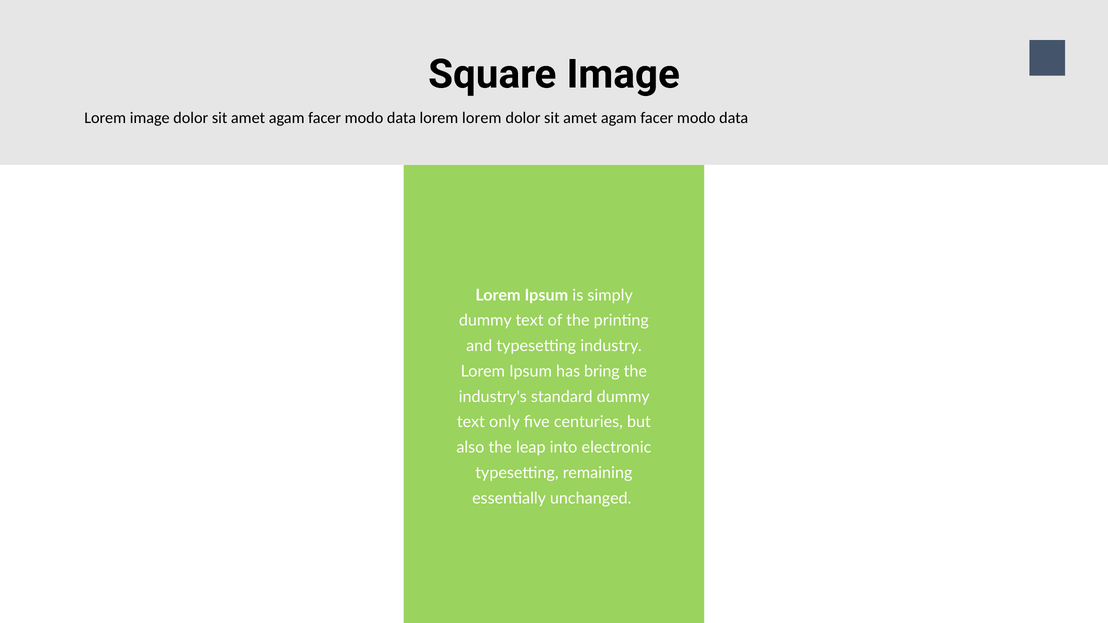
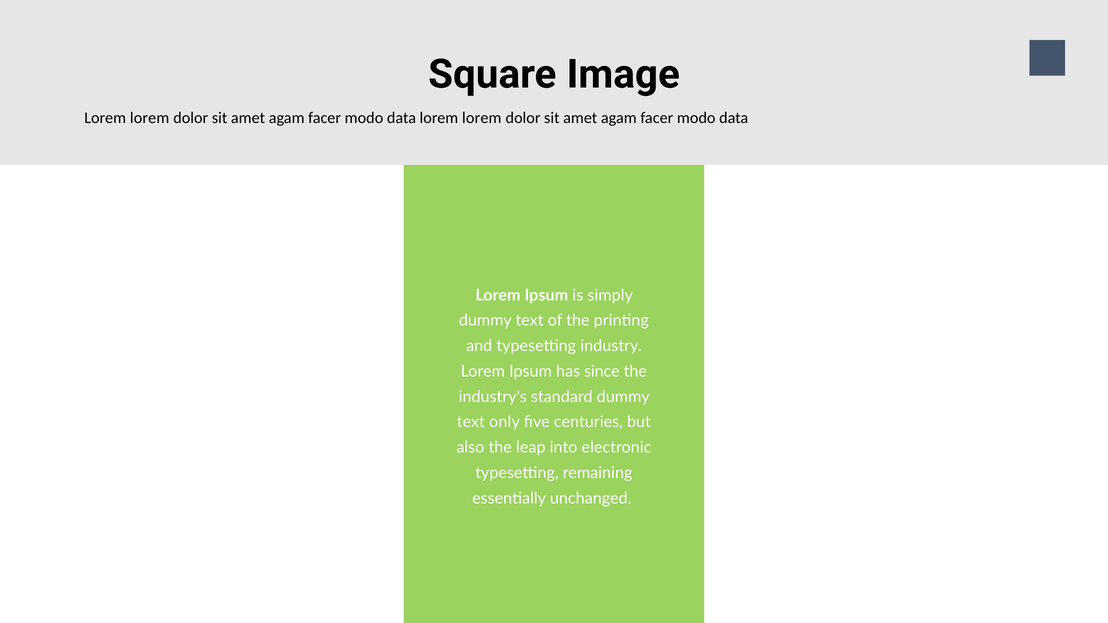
image: image -> lorem (150, 118)
bring: bring -> since (602, 372)
